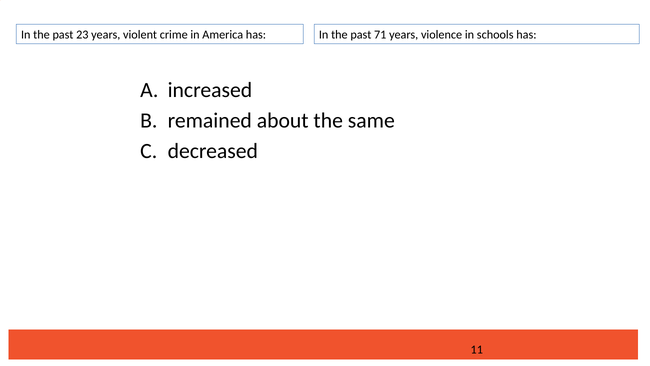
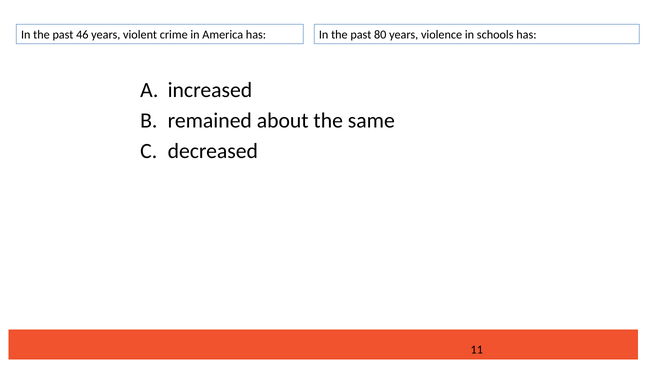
23: 23 -> 46 (82, 35)
71: 71 -> 80 (380, 35)
